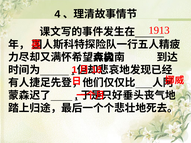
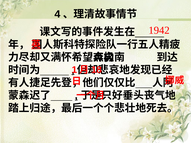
1913: 1913 -> 1942 (159, 30)
